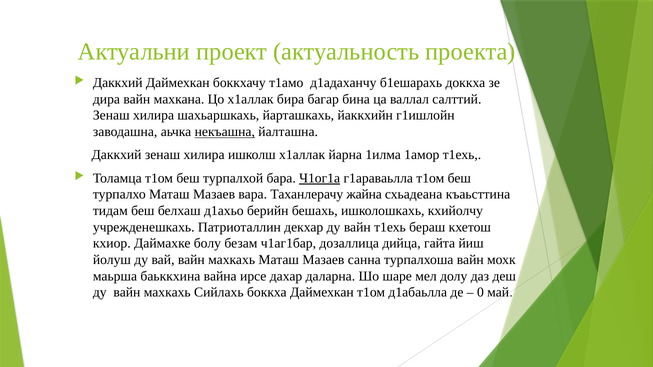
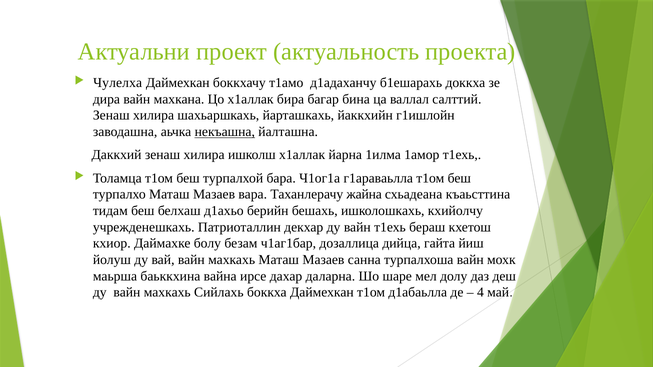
Даккхий: Даккхий -> Чулелха (118, 83)
Ч1ог1а underline: present -> none (320, 178)
0: 0 -> 4 (480, 293)
